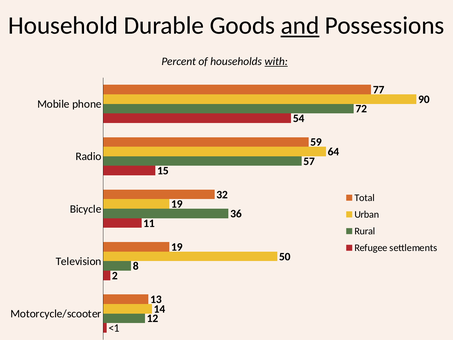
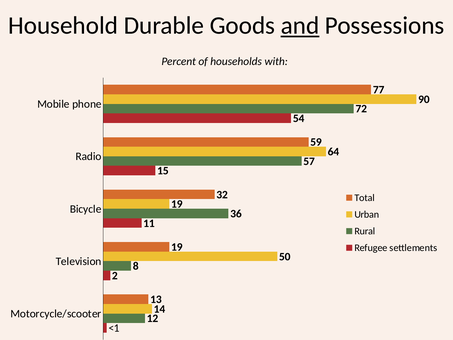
with underline: present -> none (276, 61)
